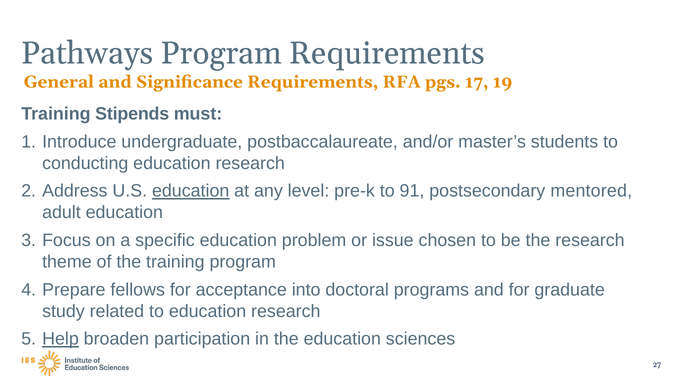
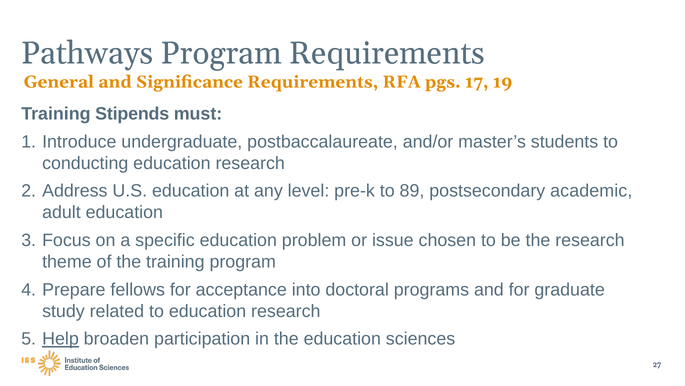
education underline: present -> none (191, 191)
91: 91 -> 89 (412, 191)
mentored: mentored -> academic (591, 191)
